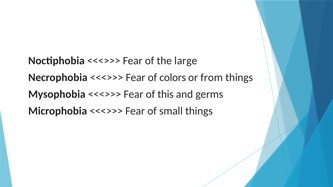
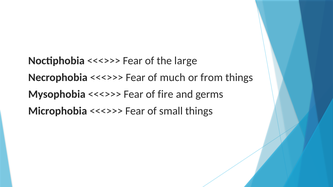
colors: colors -> much (173, 78)
this: this -> fire (165, 94)
